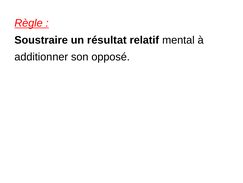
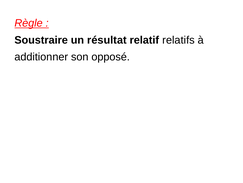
mental: mental -> relatifs (179, 40)
